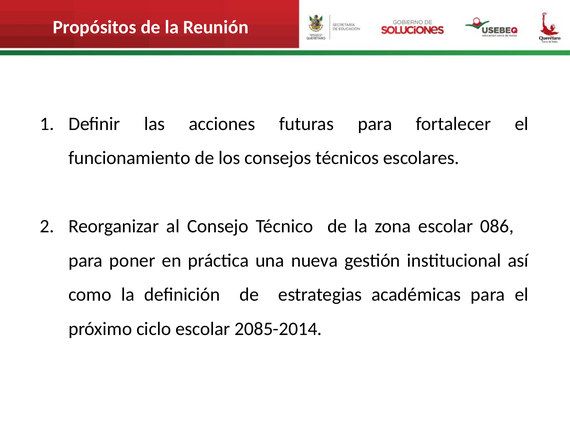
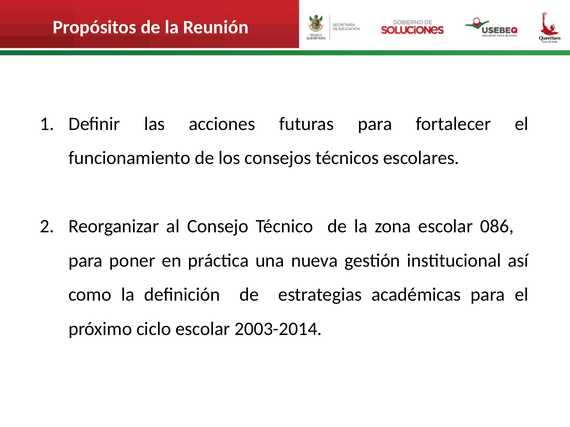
2085-2014: 2085-2014 -> 2003-2014 (278, 329)
